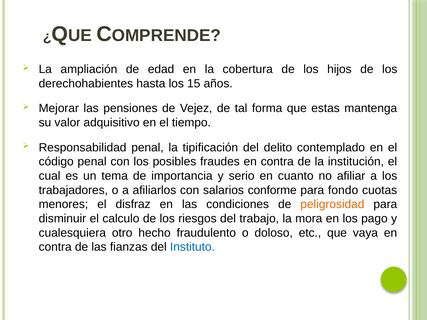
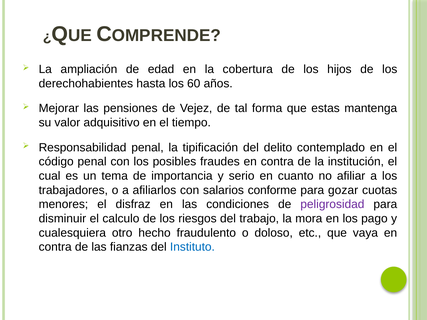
15: 15 -> 60 (194, 84)
fondo: fondo -> gozar (343, 190)
peligrosidad colour: orange -> purple (332, 205)
